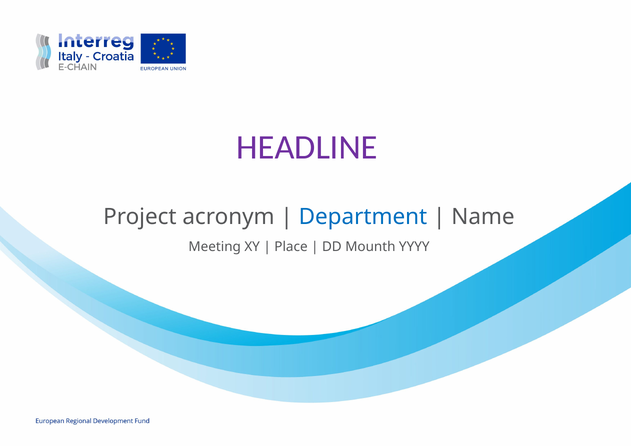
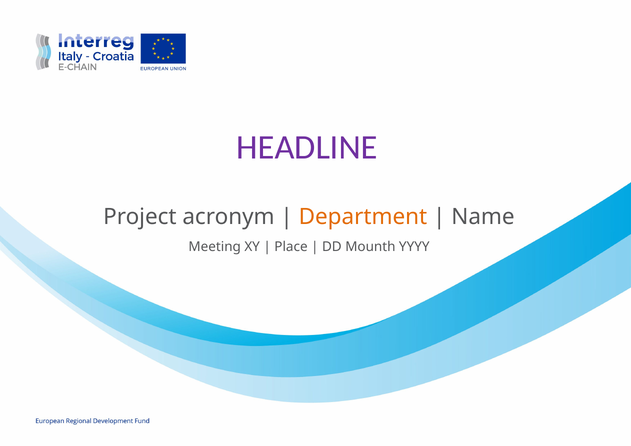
Department colour: blue -> orange (363, 217)
